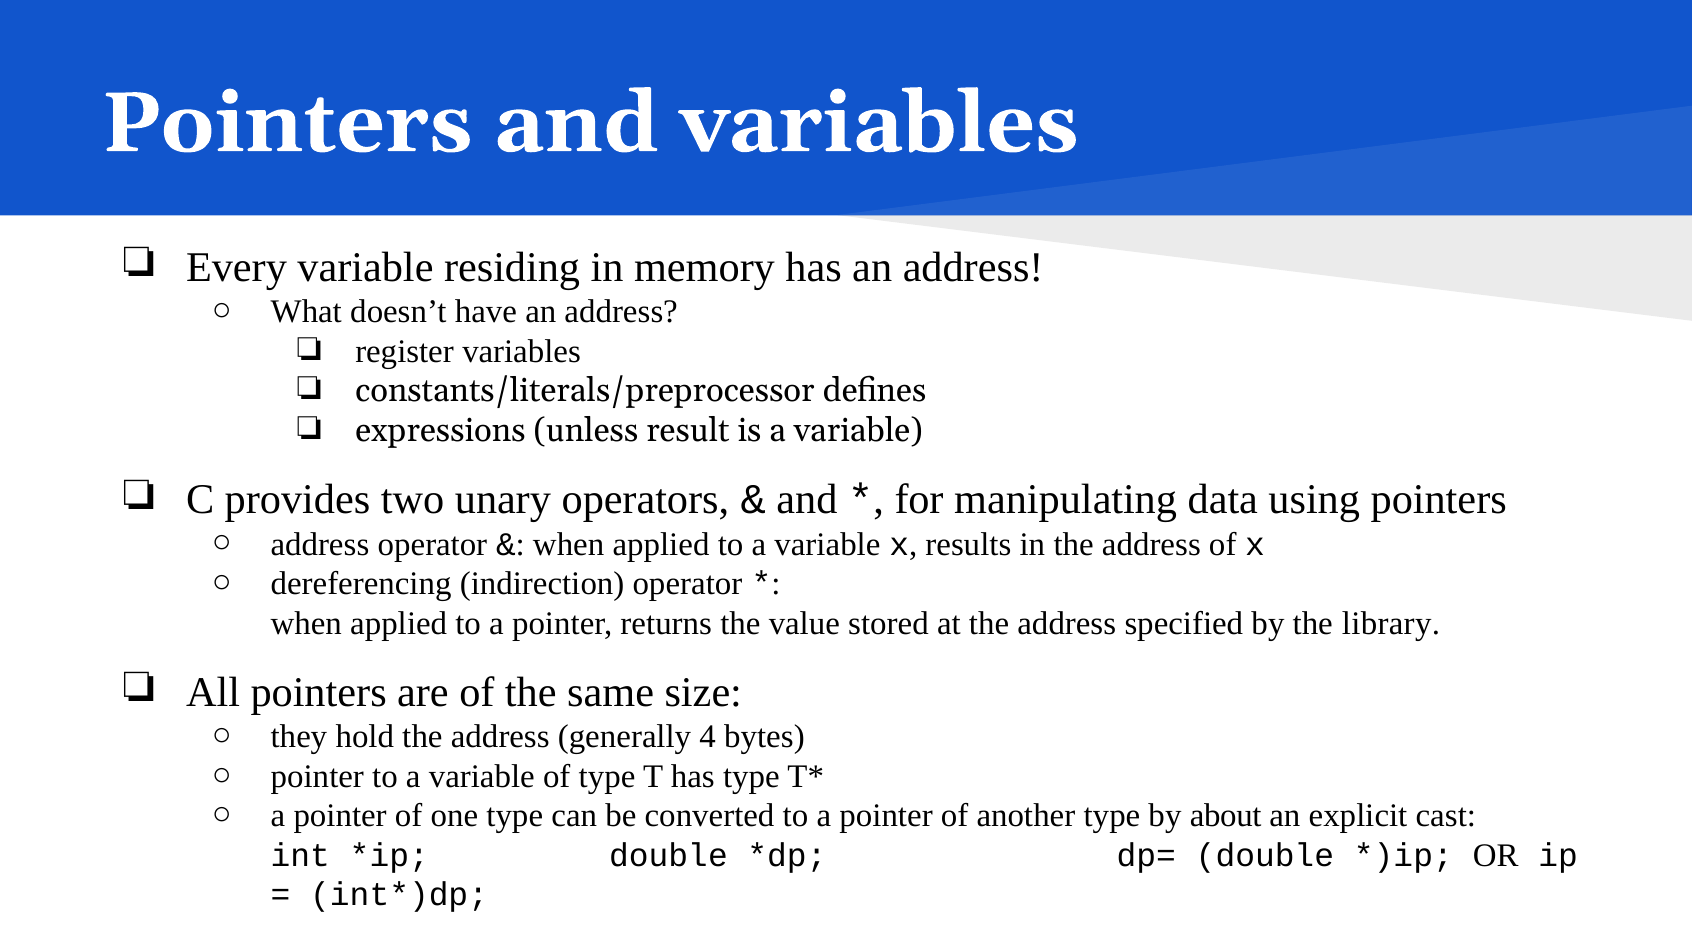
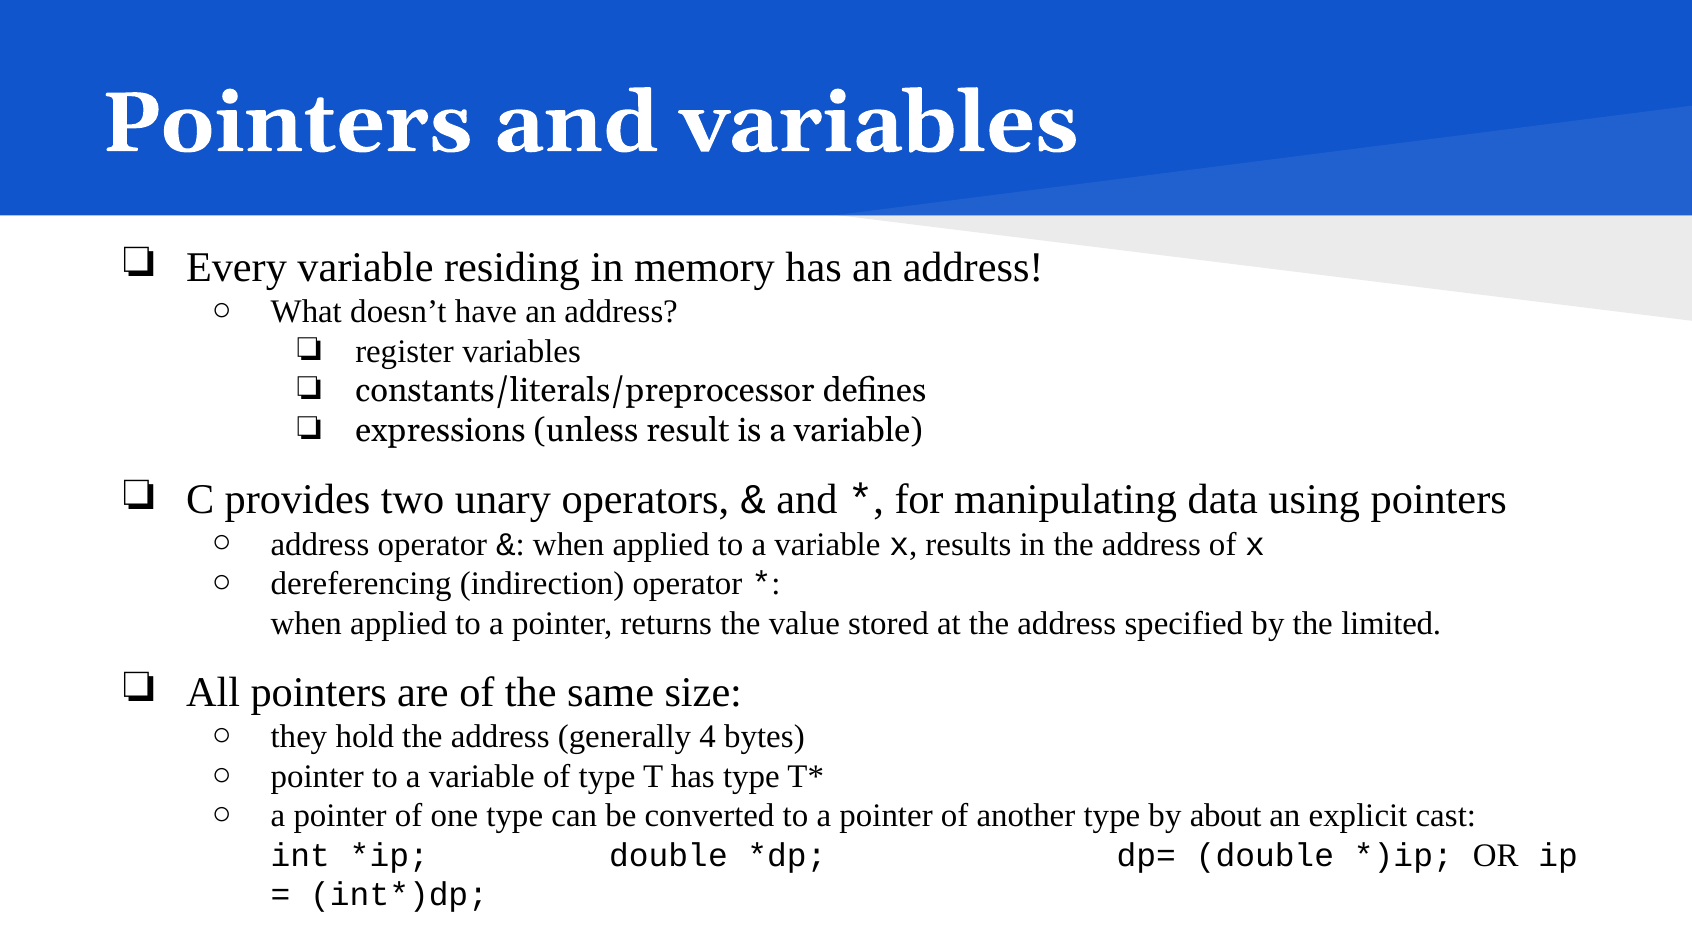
library: library -> limited (1391, 623)
